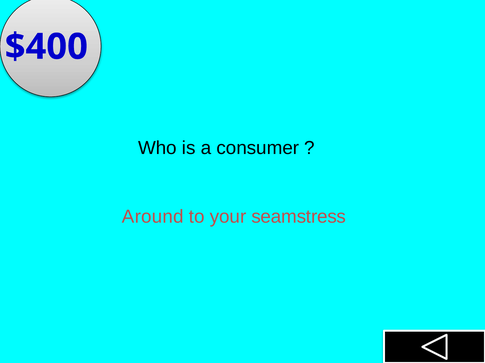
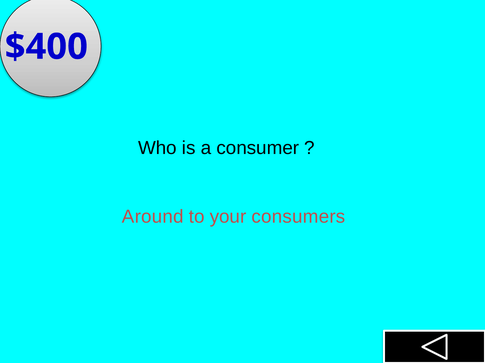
seamstress: seamstress -> consumers (299, 217)
